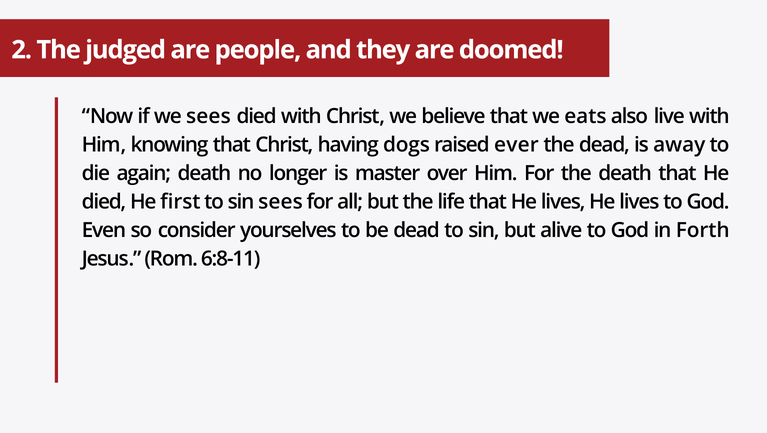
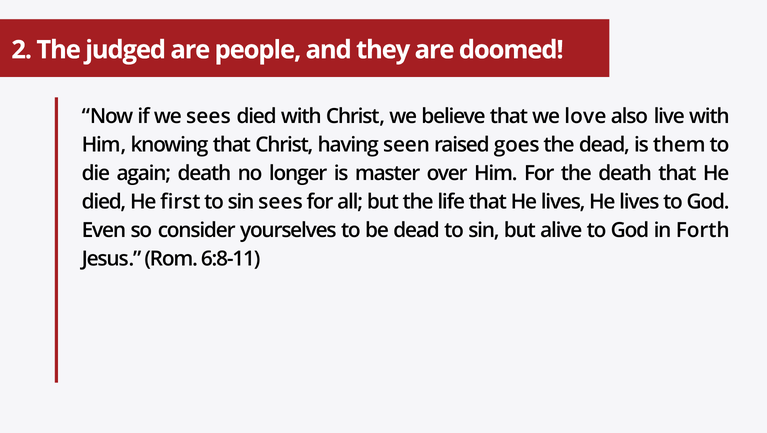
eats: eats -> love (585, 116)
dogs: dogs -> seen (406, 145)
ever: ever -> goes (517, 145)
away: away -> them (679, 145)
